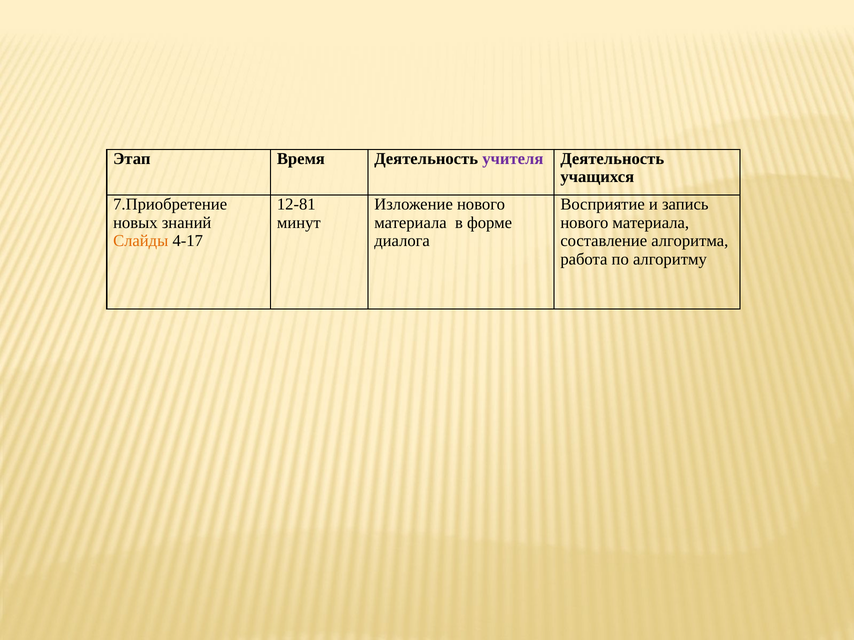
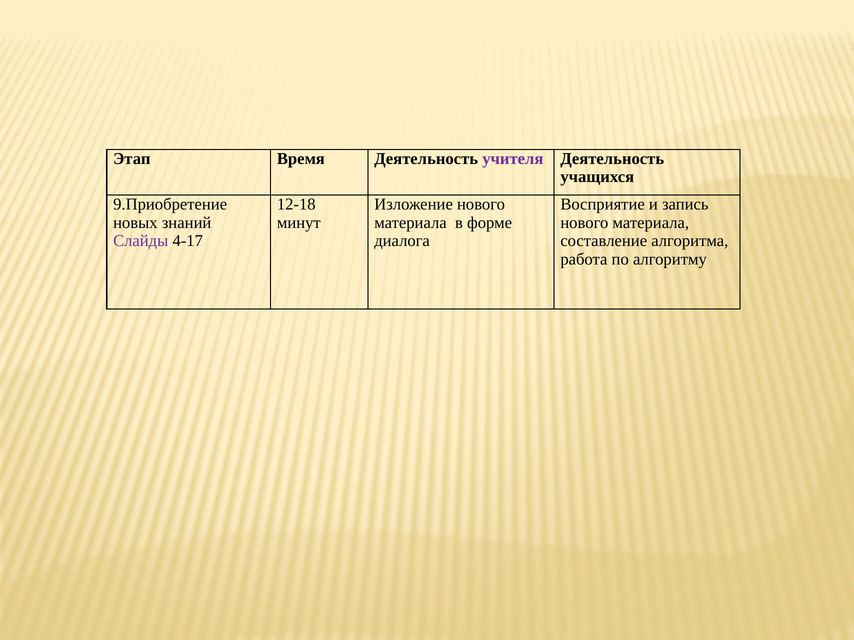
7.Приобретение: 7.Приобретение -> 9.Приобретение (170, 204)
12-81: 12-81 -> 12-18 (296, 204)
Слайды colour: orange -> purple (141, 241)
